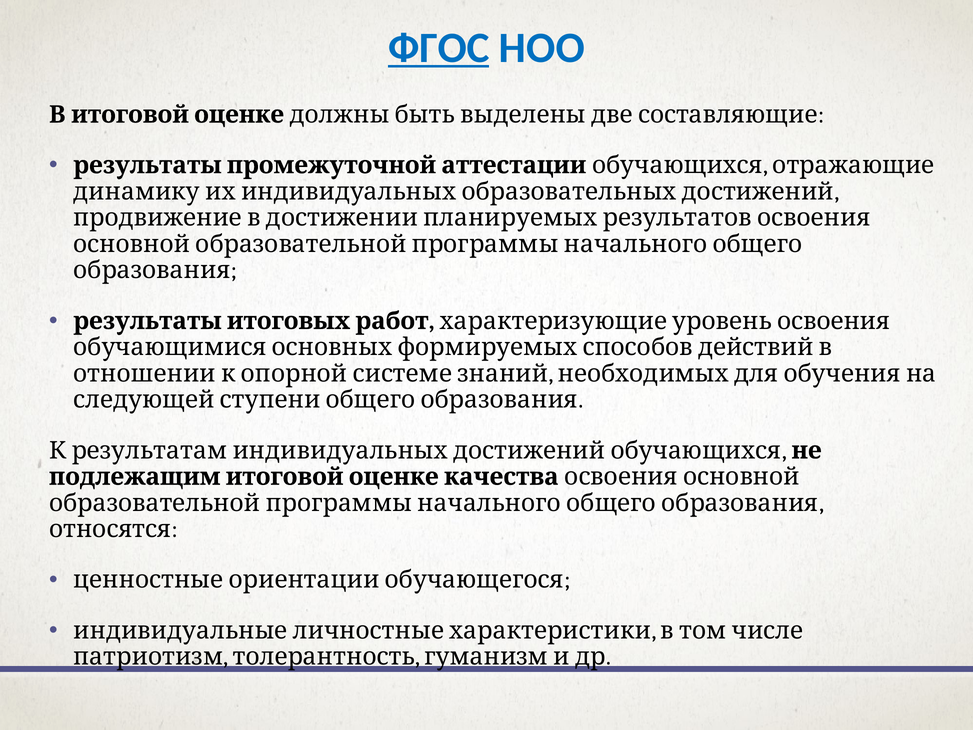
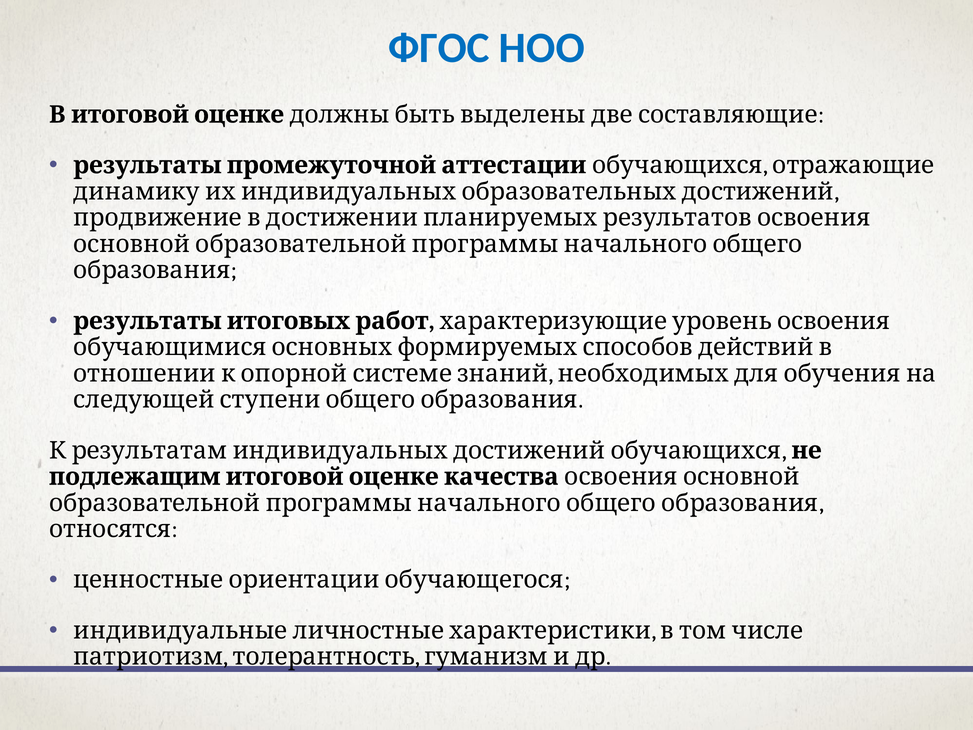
ФГОС underline: present -> none (439, 48)
